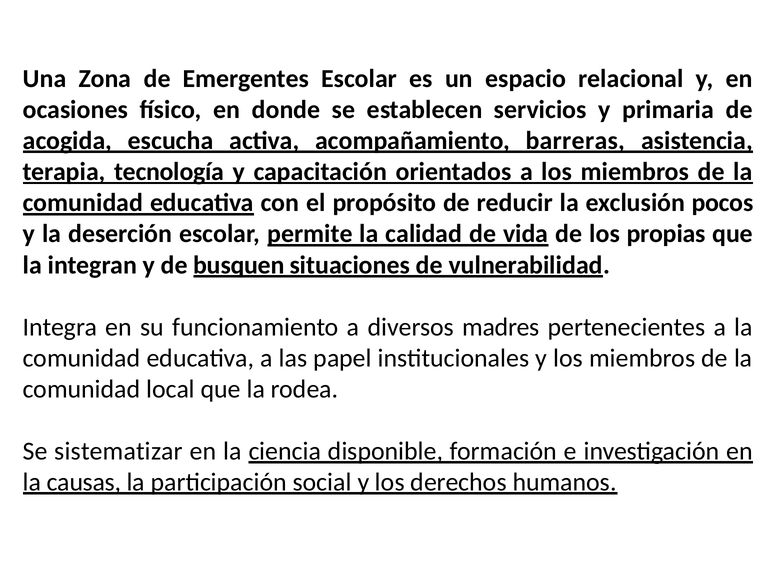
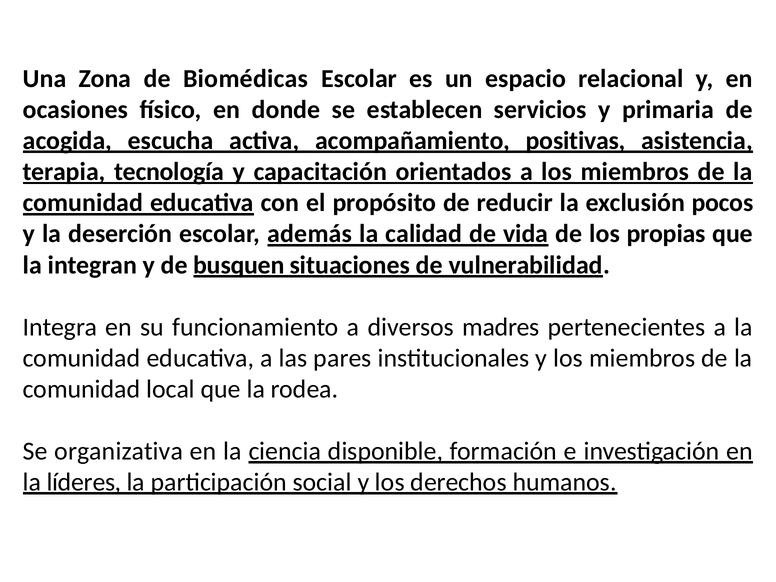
Emergentes: Emergentes -> Biomédicas (246, 79)
barreras: barreras -> positivas (576, 141)
permite: permite -> además (310, 234)
papel: papel -> pares (343, 358)
sistematizar: sistematizar -> organizativa (119, 451)
causas: causas -> líderes (84, 482)
